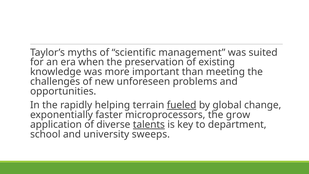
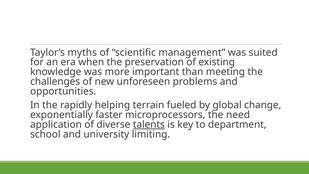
fueled underline: present -> none (182, 105)
grow: grow -> need (238, 115)
sweeps: sweeps -> limiting (151, 134)
